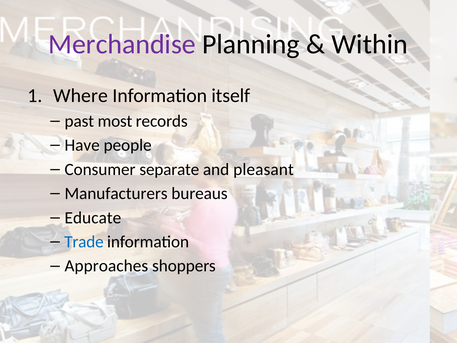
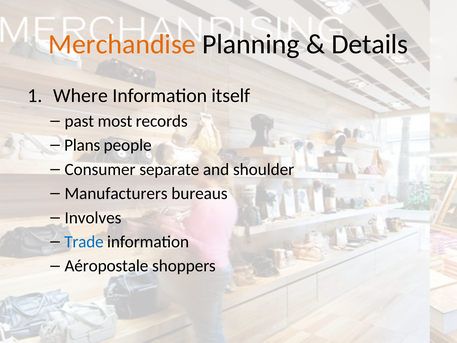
Merchandise colour: purple -> orange (122, 44)
Within: Within -> Details (370, 44)
Have: Have -> Plans (82, 145)
pleasant: pleasant -> shoulder (264, 169)
Educate: Educate -> Involves (93, 218)
Approaches: Approaches -> Aéropostale (106, 266)
